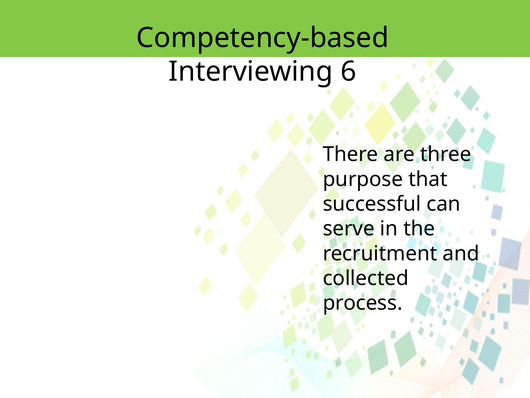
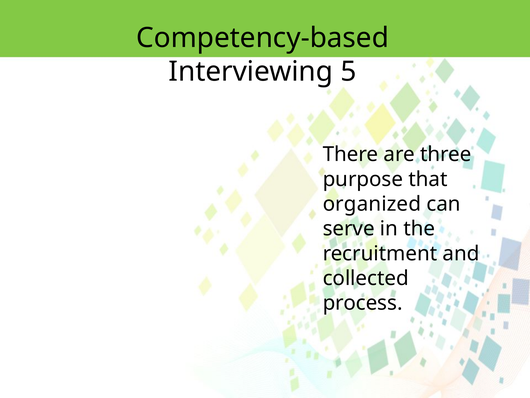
6: 6 -> 5 (348, 71)
successful: successful -> organized (372, 204)
